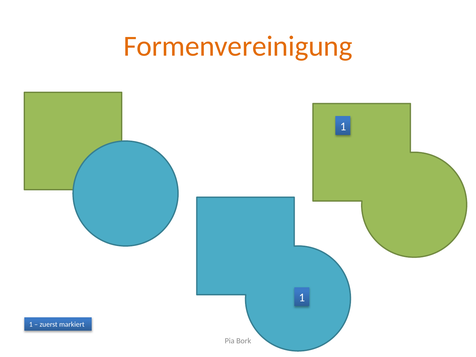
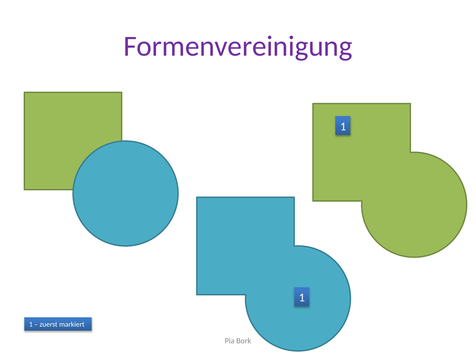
Formenvereinigung colour: orange -> purple (238, 46)
